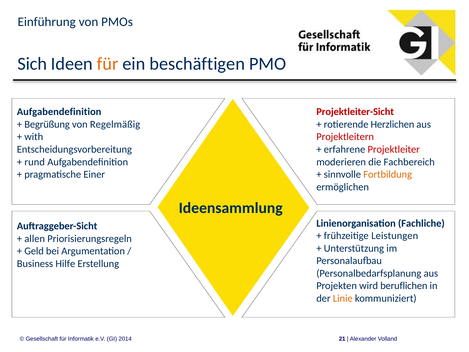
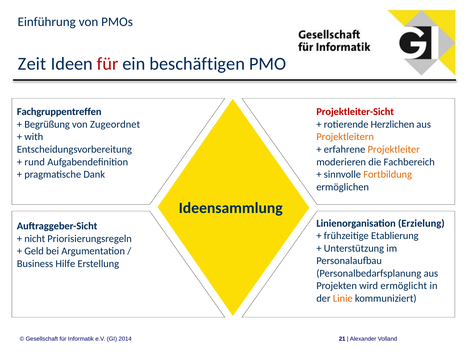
Sich: Sich -> Zeit (32, 64)
für colour: orange -> red (108, 64)
Aufgabendefinition: Aufgabendefinition -> Fachgruppentreffen (59, 112)
Regelmäßig: Regelmäßig -> Zugeordnet (115, 124)
Projektleitern colour: red -> orange (345, 137)
Projektleiter colour: red -> orange (394, 149)
Einer: Einer -> Dank (94, 174)
Fachliche: Fachliche -> Erzielung (421, 223)
Leistungen: Leistungen -> Etablierung (395, 236)
allen: allen -> nicht (35, 238)
beruflichen: beruflichen -> ermöglicht (404, 286)
